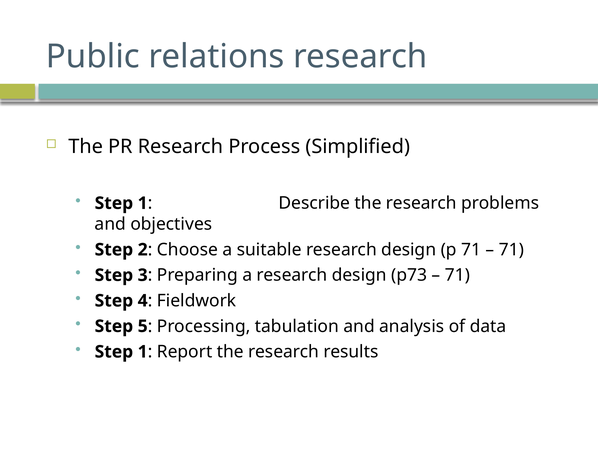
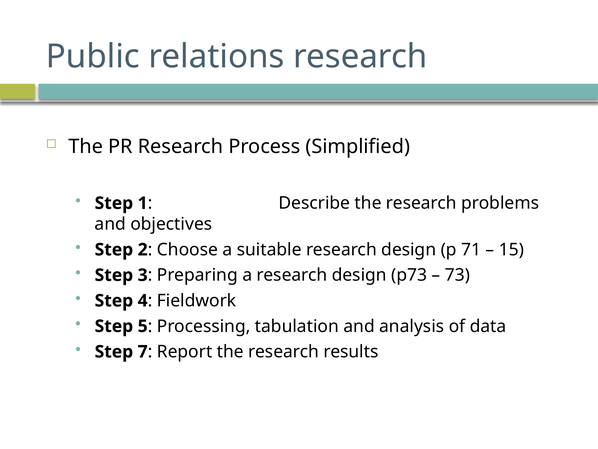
71: 71 -> 15 (511, 249)
71: 71 -> 73 (457, 275)
1: 1 -> 7 (143, 351)
